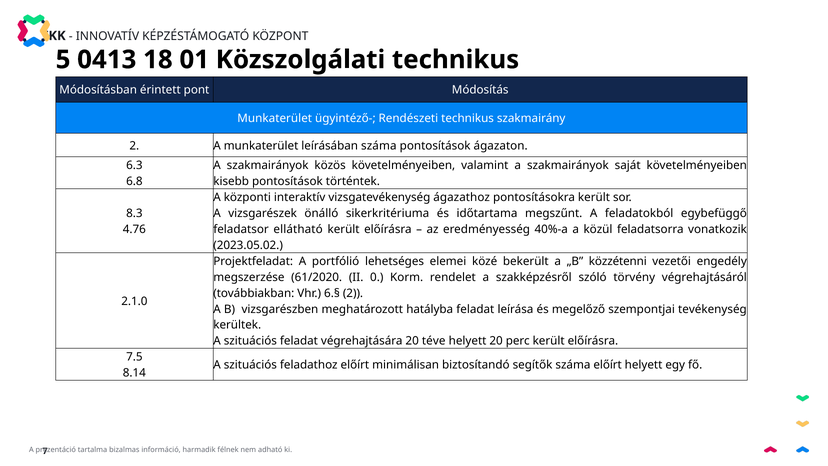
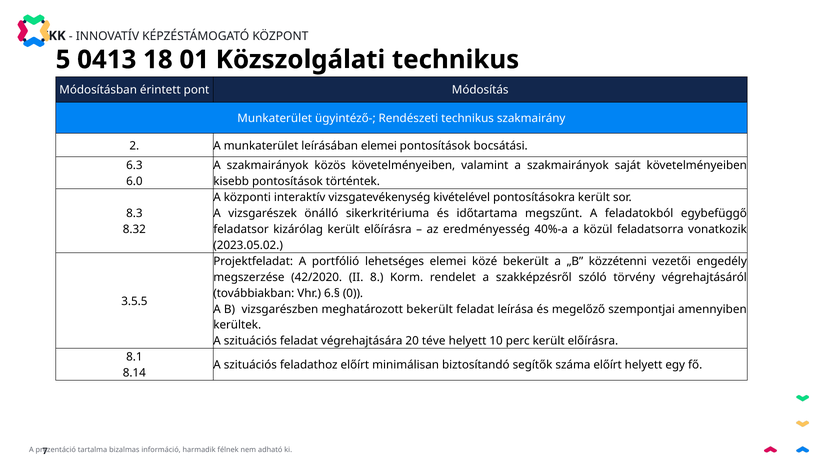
leírásában száma: száma -> elemei (379, 146)
ágazaton: ágazaton -> bocsátási (501, 146)
6.8: 6.8 -> 6.0 (134, 181)
ágazathoz: ágazathoz -> kivételével (462, 198)
4.76: 4.76 -> 8.32 (134, 229)
ellátható: ellátható -> kizárólag (298, 229)
61/2020: 61/2020 -> 42/2020 (317, 277)
0: 0 -> 8 (377, 277)
6.§ 2: 2 -> 0 (353, 293)
2.1.0: 2.1.0 -> 3.5.5 (134, 301)
meghatározott hatályba: hatályba -> bekerült (430, 309)
tevékenység: tevékenység -> amennyiben (712, 309)
helyett 20: 20 -> 10 (496, 341)
7.5: 7.5 -> 8.1 (134, 357)
